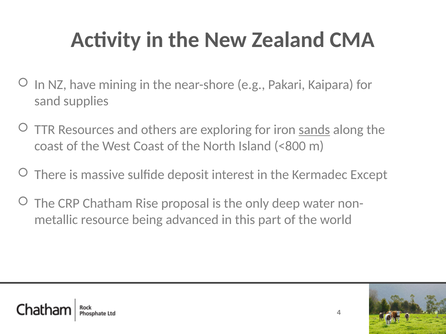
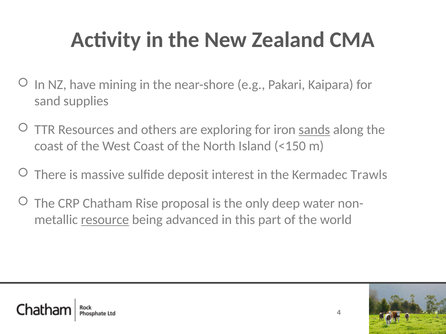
<800: <800 -> <150 (290, 146)
Except: Except -> Trawls (369, 175)
resource underline: none -> present (105, 220)
